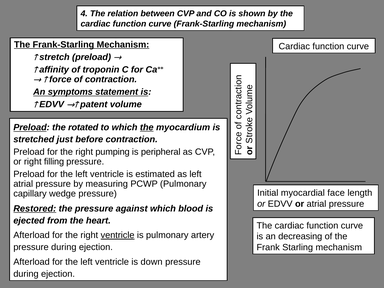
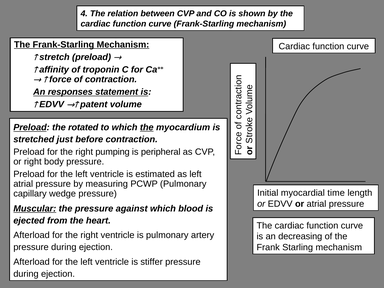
symptoms: symptoms -> responses (70, 92)
filling: filling -> body (54, 162)
face: face -> time (336, 193)
Restored: Restored -> Muscular (35, 209)
ventricle underline: present -> none (118, 235)
down: down -> stiffer (152, 262)
